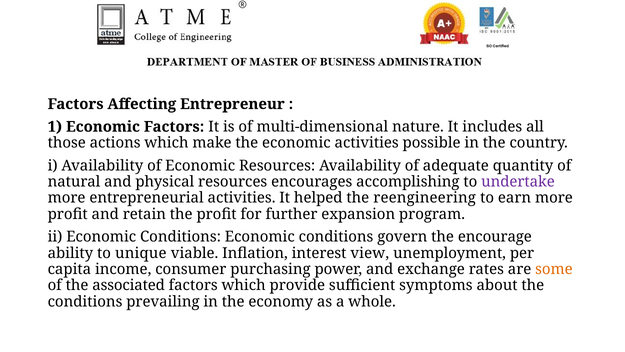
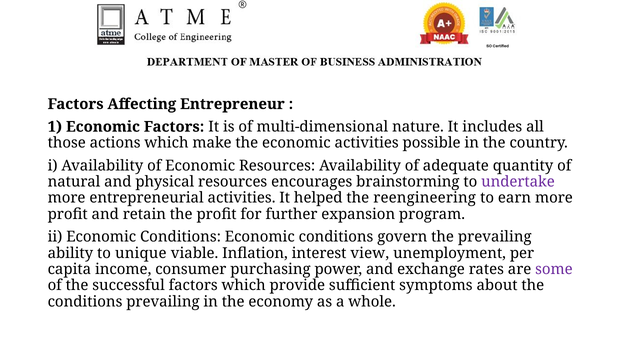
accomplishing: accomplishing -> brainstorming (408, 182)
the encourage: encourage -> prevailing (495, 237)
some colour: orange -> purple (554, 269)
associated: associated -> successful (129, 285)
